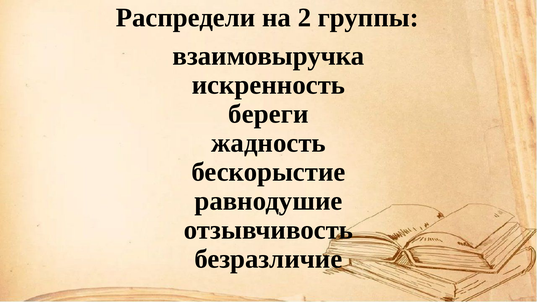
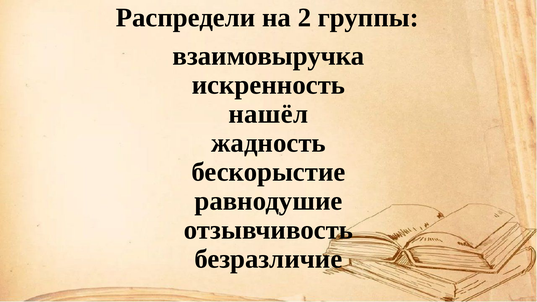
береги: береги -> нашёл (268, 114)
